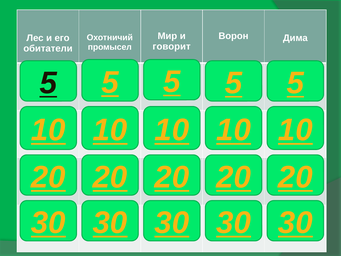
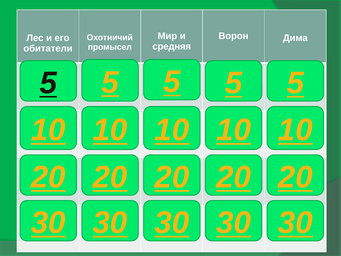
говорит: говорит -> средняя (172, 47)
